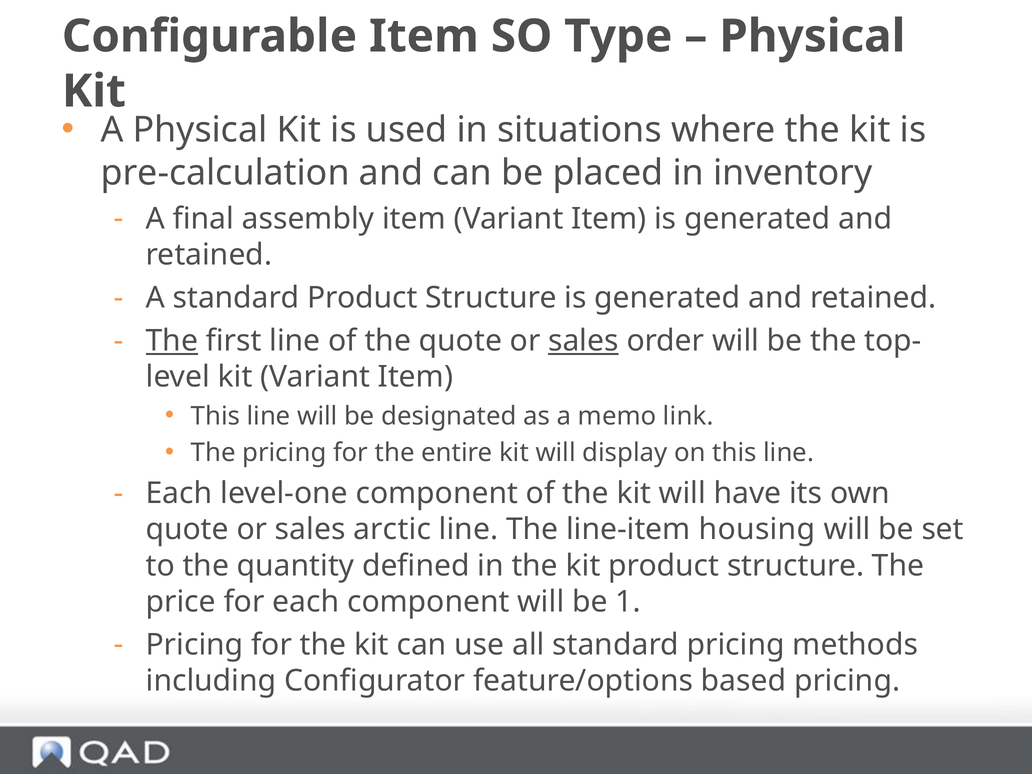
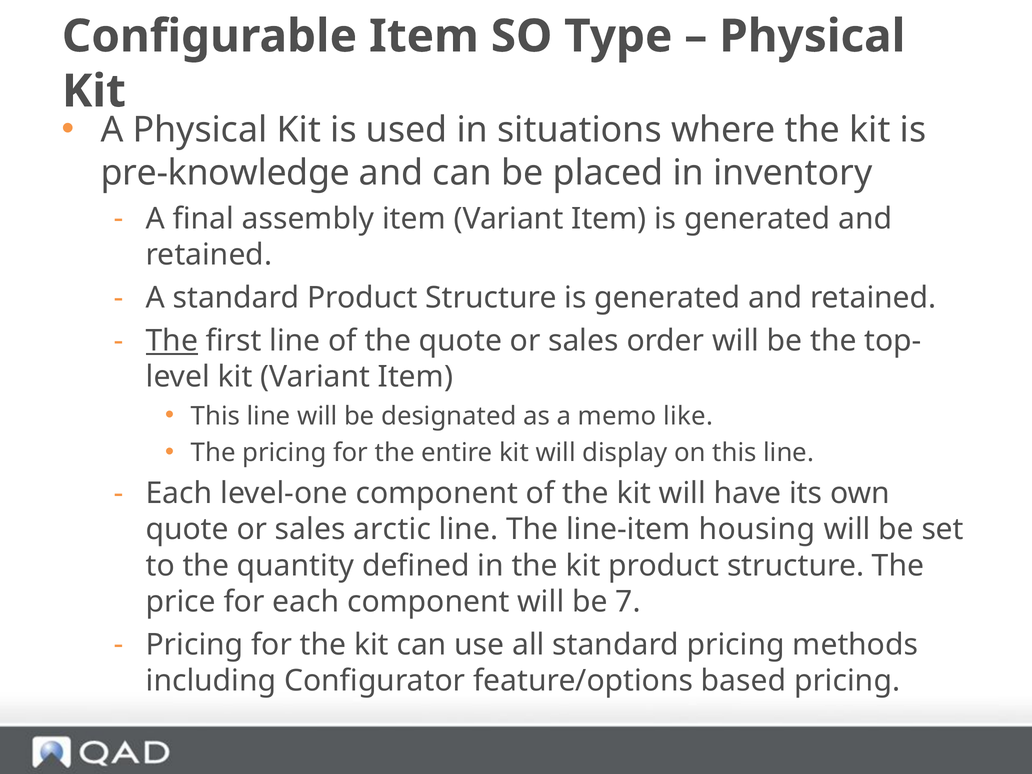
pre-calculation: pre-calculation -> pre-knowledge (225, 173)
sales underline: present -> none (583, 341)
link: link -> like (688, 416)
1: 1 -> 7 (628, 602)
